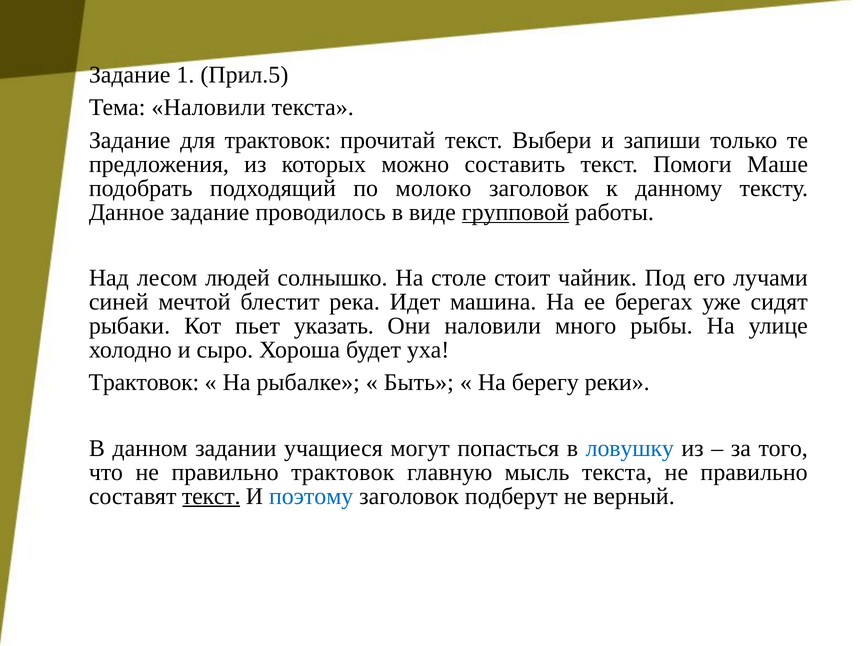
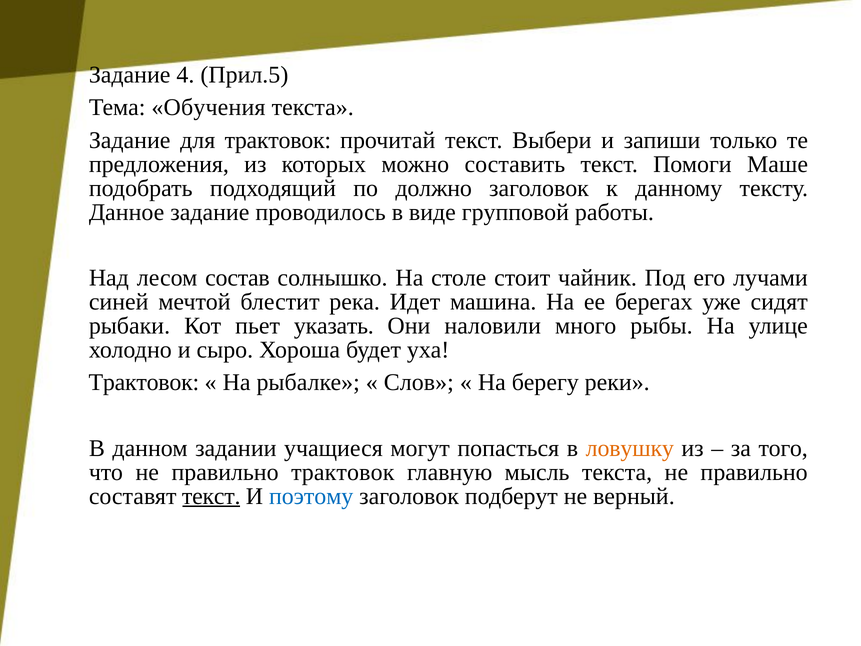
1: 1 -> 4 (185, 75)
Тема Наловили: Наловили -> Обучения (208, 108)
молоко: молоко -> должно (434, 188)
групповой underline: present -> none (515, 212)
людей: людей -> состав (237, 278)
Быть: Быть -> Слов (419, 382)
ловушку colour: blue -> orange (630, 448)
